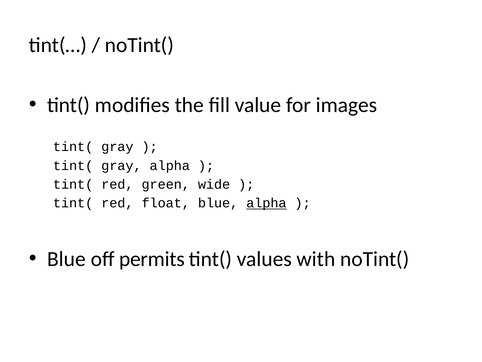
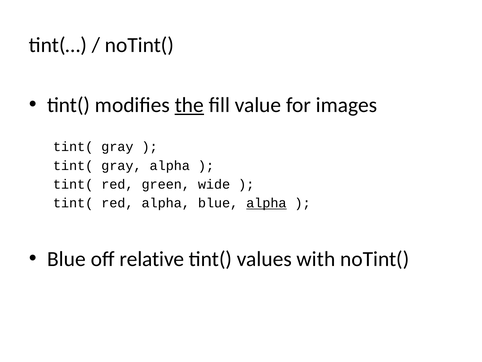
the underline: none -> present (189, 105)
red float: float -> alpha (166, 203)
permits: permits -> relative (152, 259)
